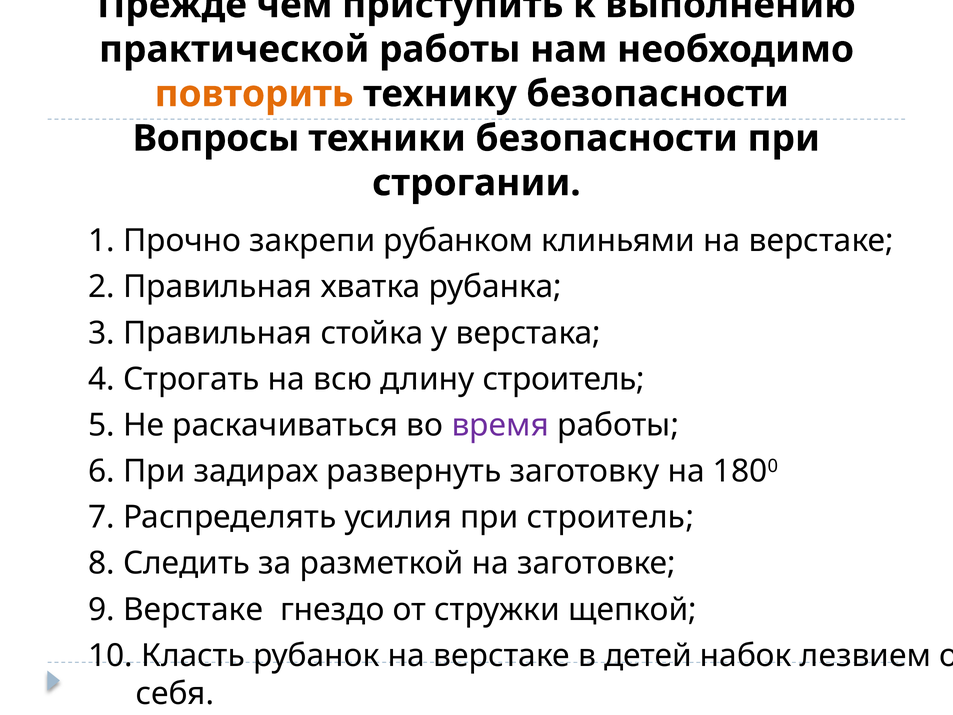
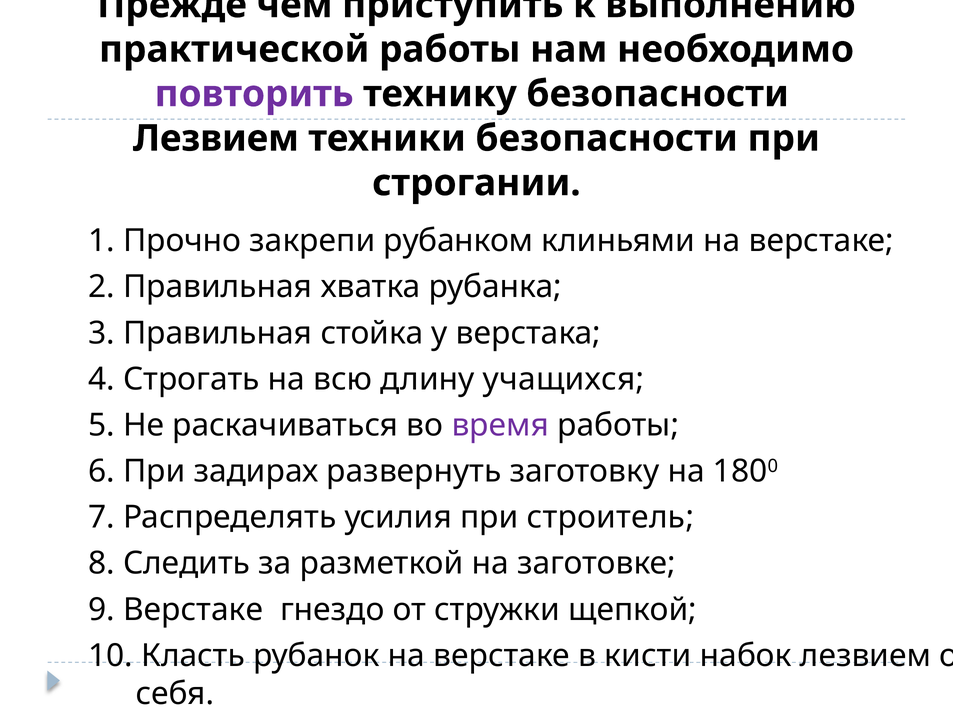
повторить colour: orange -> purple (254, 94)
Вопросы: Вопросы -> Лезвием (216, 138)
длину строитель: строитель -> учащихся (563, 379)
детей: детей -> кисти (648, 655)
